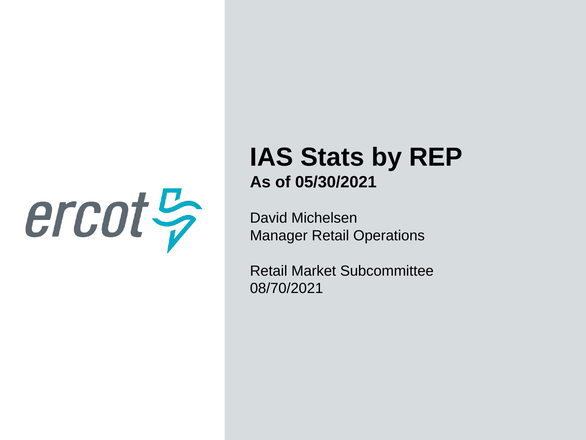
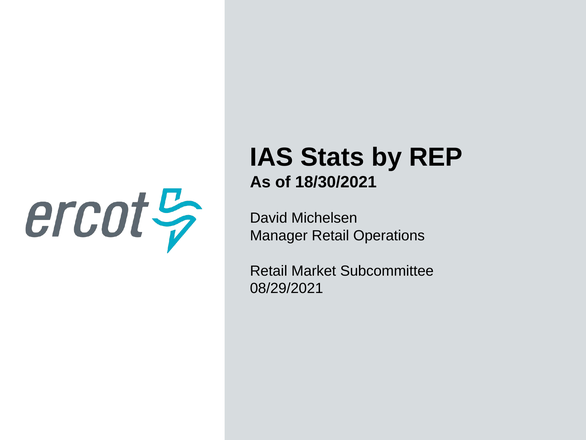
05/30/2021: 05/30/2021 -> 18/30/2021 (336, 182)
08/70/2021: 08/70/2021 -> 08/29/2021 (287, 288)
